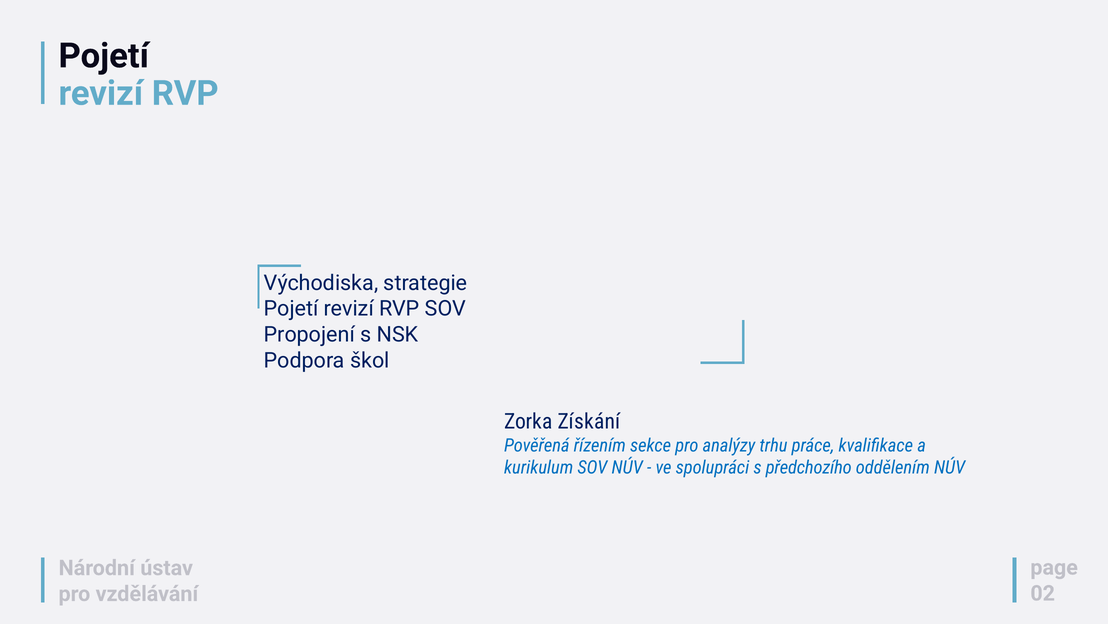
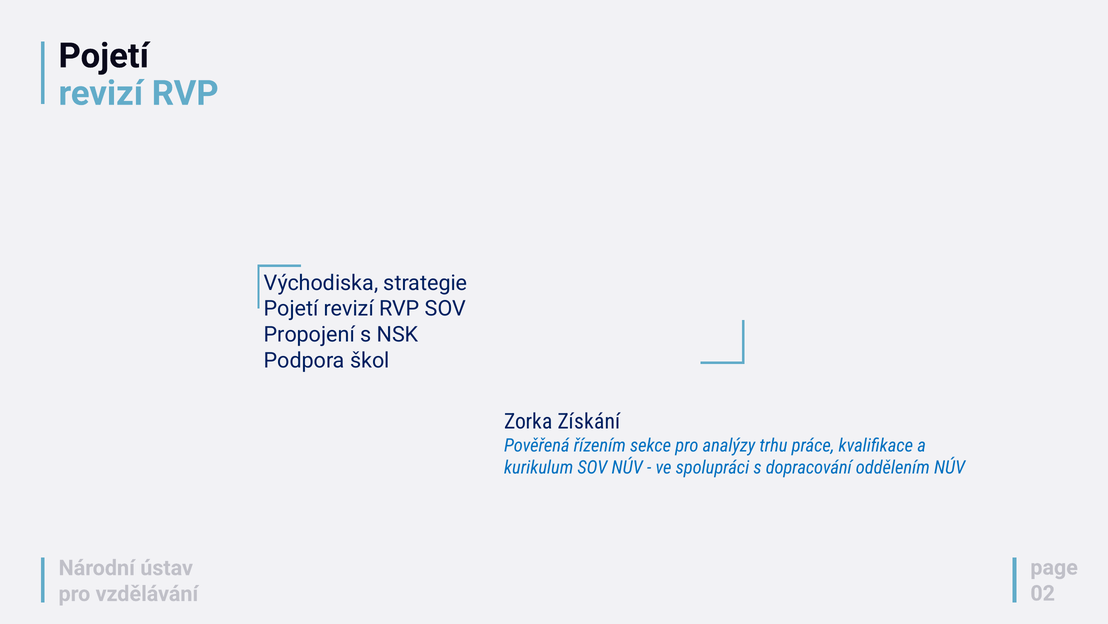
předchozího: předchozího -> dopracování (809, 467)
